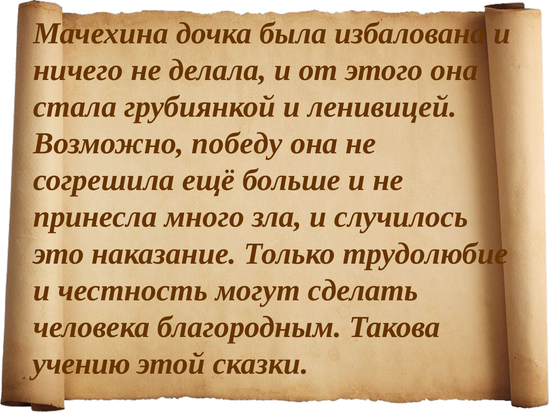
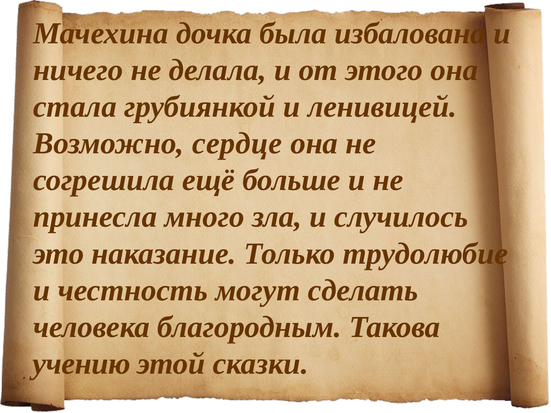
победу: победу -> сердце (237, 144)
